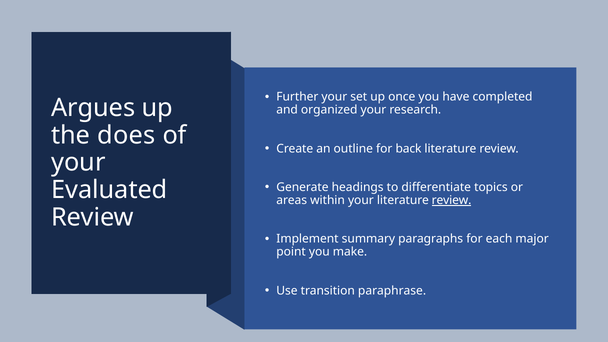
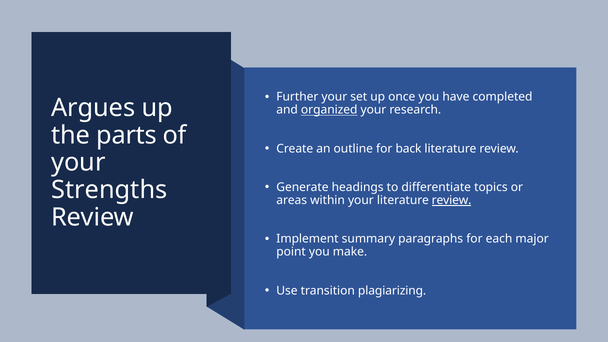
organized underline: none -> present (329, 110)
does: does -> parts (127, 135)
Evaluated: Evaluated -> Strengths (109, 190)
paraphrase: paraphrase -> plagiarizing (392, 291)
